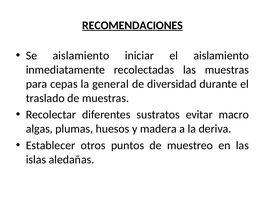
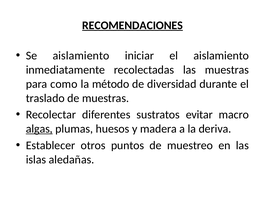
cepas: cepas -> como (64, 84)
general: general -> método (111, 84)
algas underline: none -> present (39, 129)
